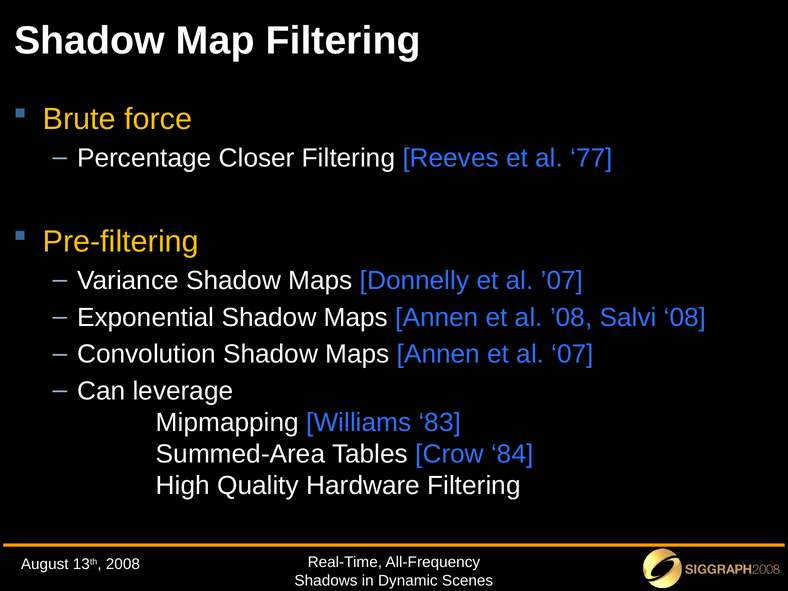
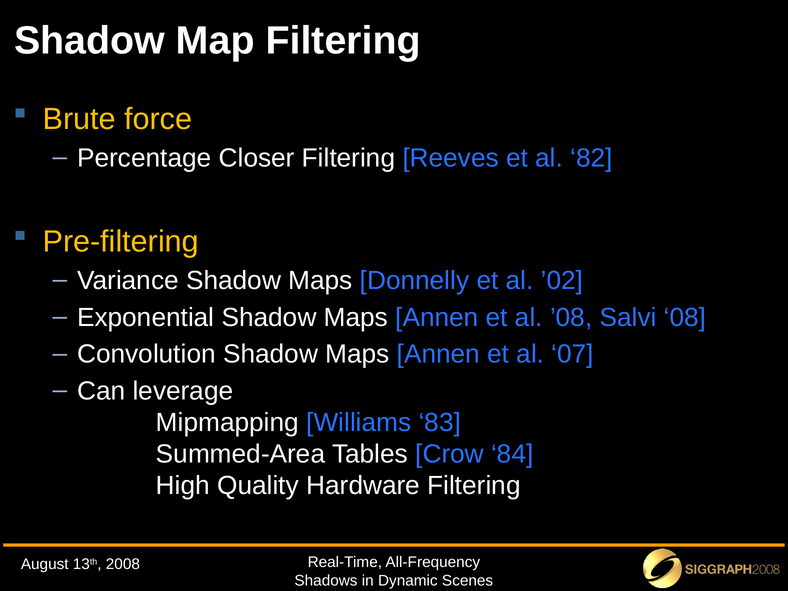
77: 77 -> 82 (591, 158)
’07: ’07 -> ’02 (562, 281)
